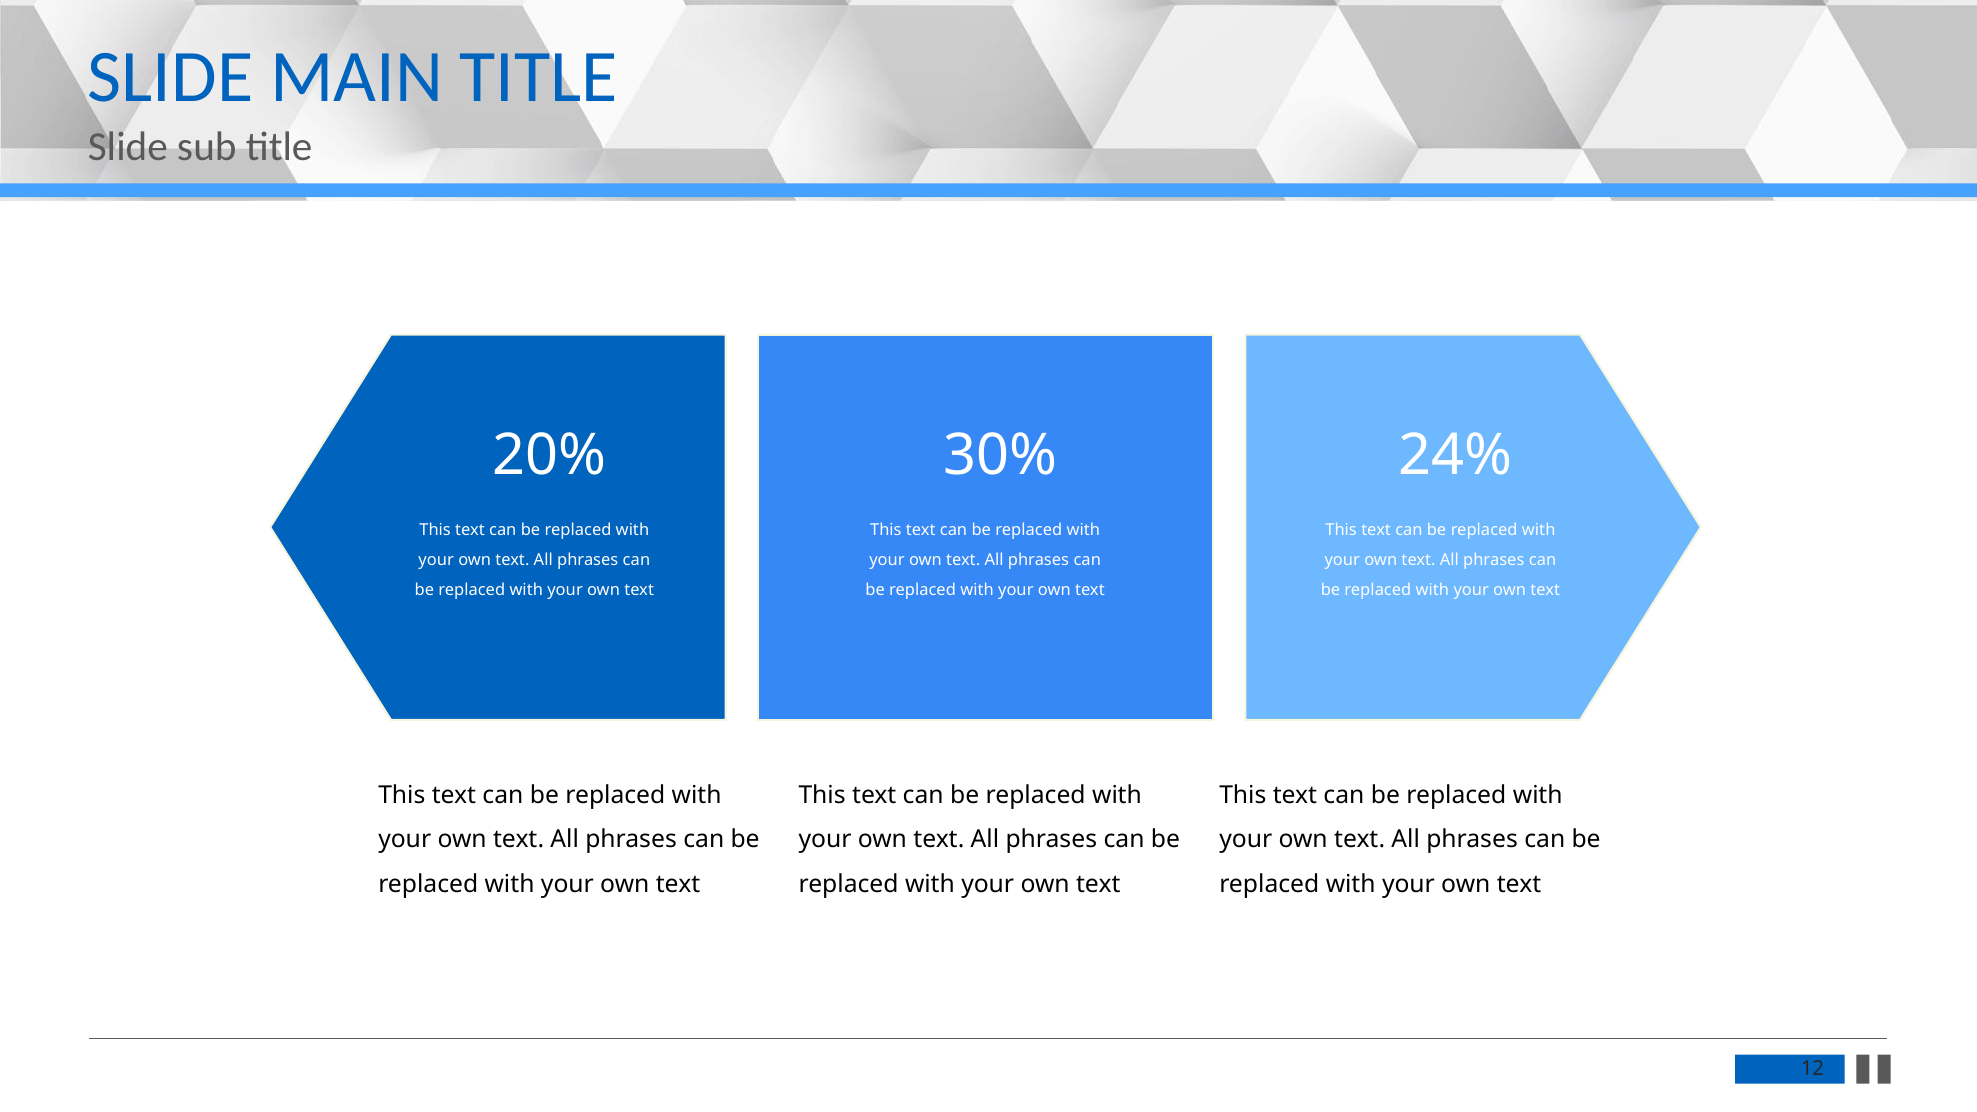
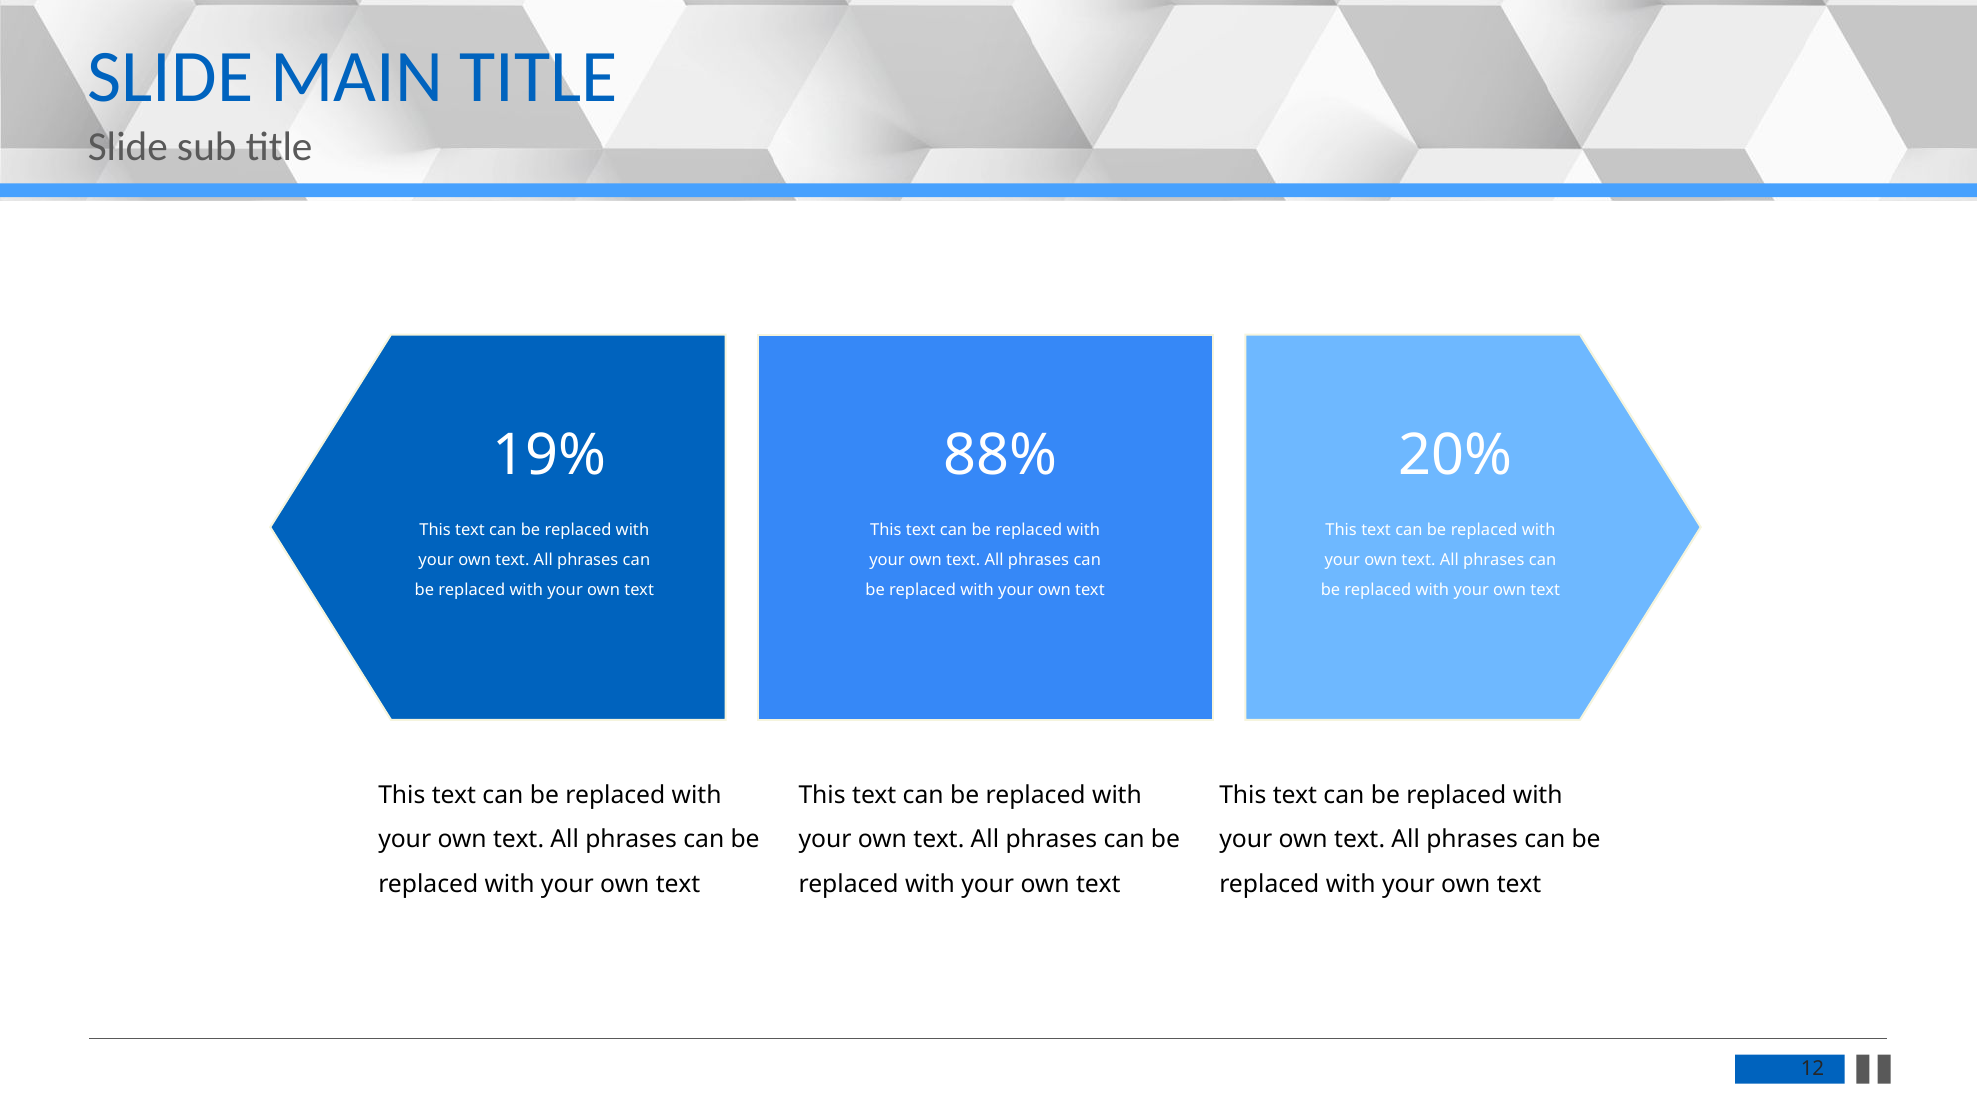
20%: 20% -> 19% (549, 455)
30%: 30% -> 88% (1000, 455)
24%: 24% -> 20% (1456, 455)
